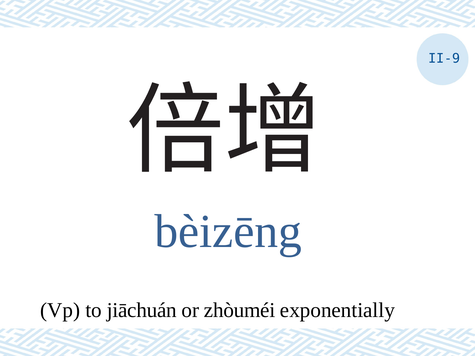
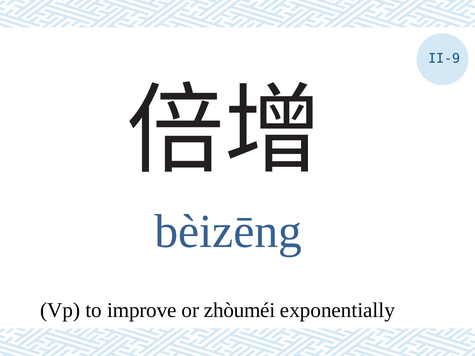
jiāchuán: jiāchuán -> improve (142, 311)
